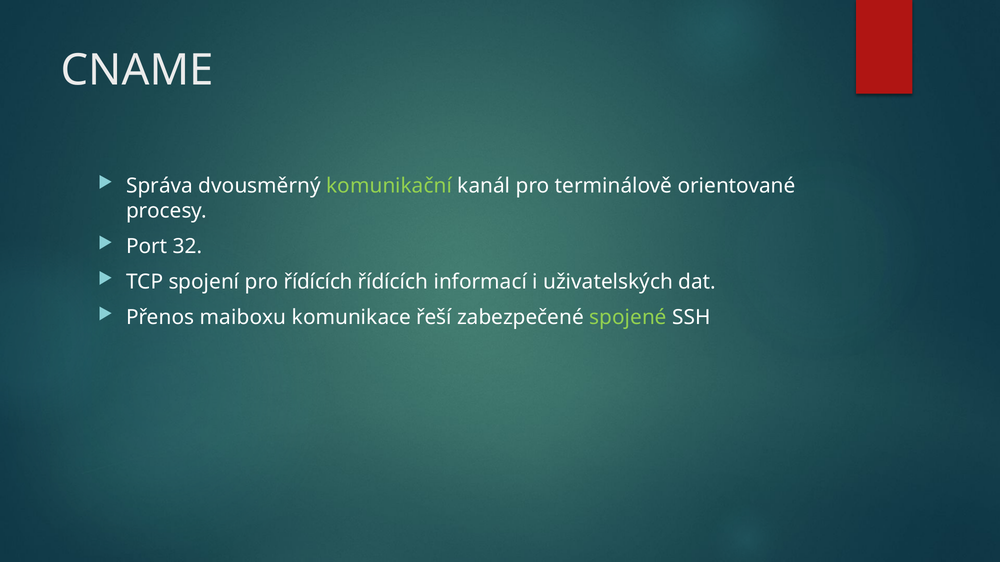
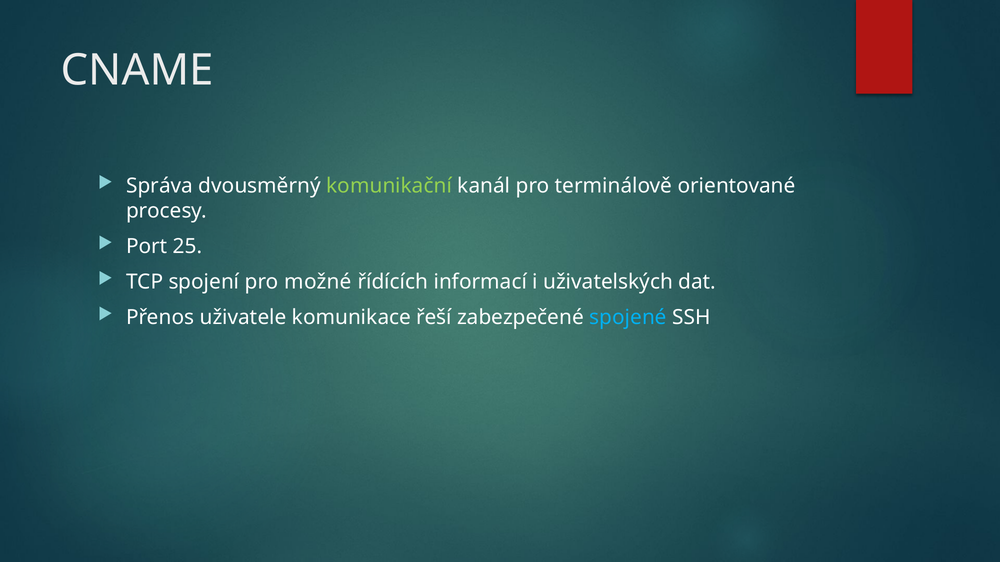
32: 32 -> 25 (188, 247)
pro řídících: řídících -> možné (318, 282)
maiboxu: maiboxu -> uživatele (243, 317)
spojené colour: light green -> light blue (628, 317)
